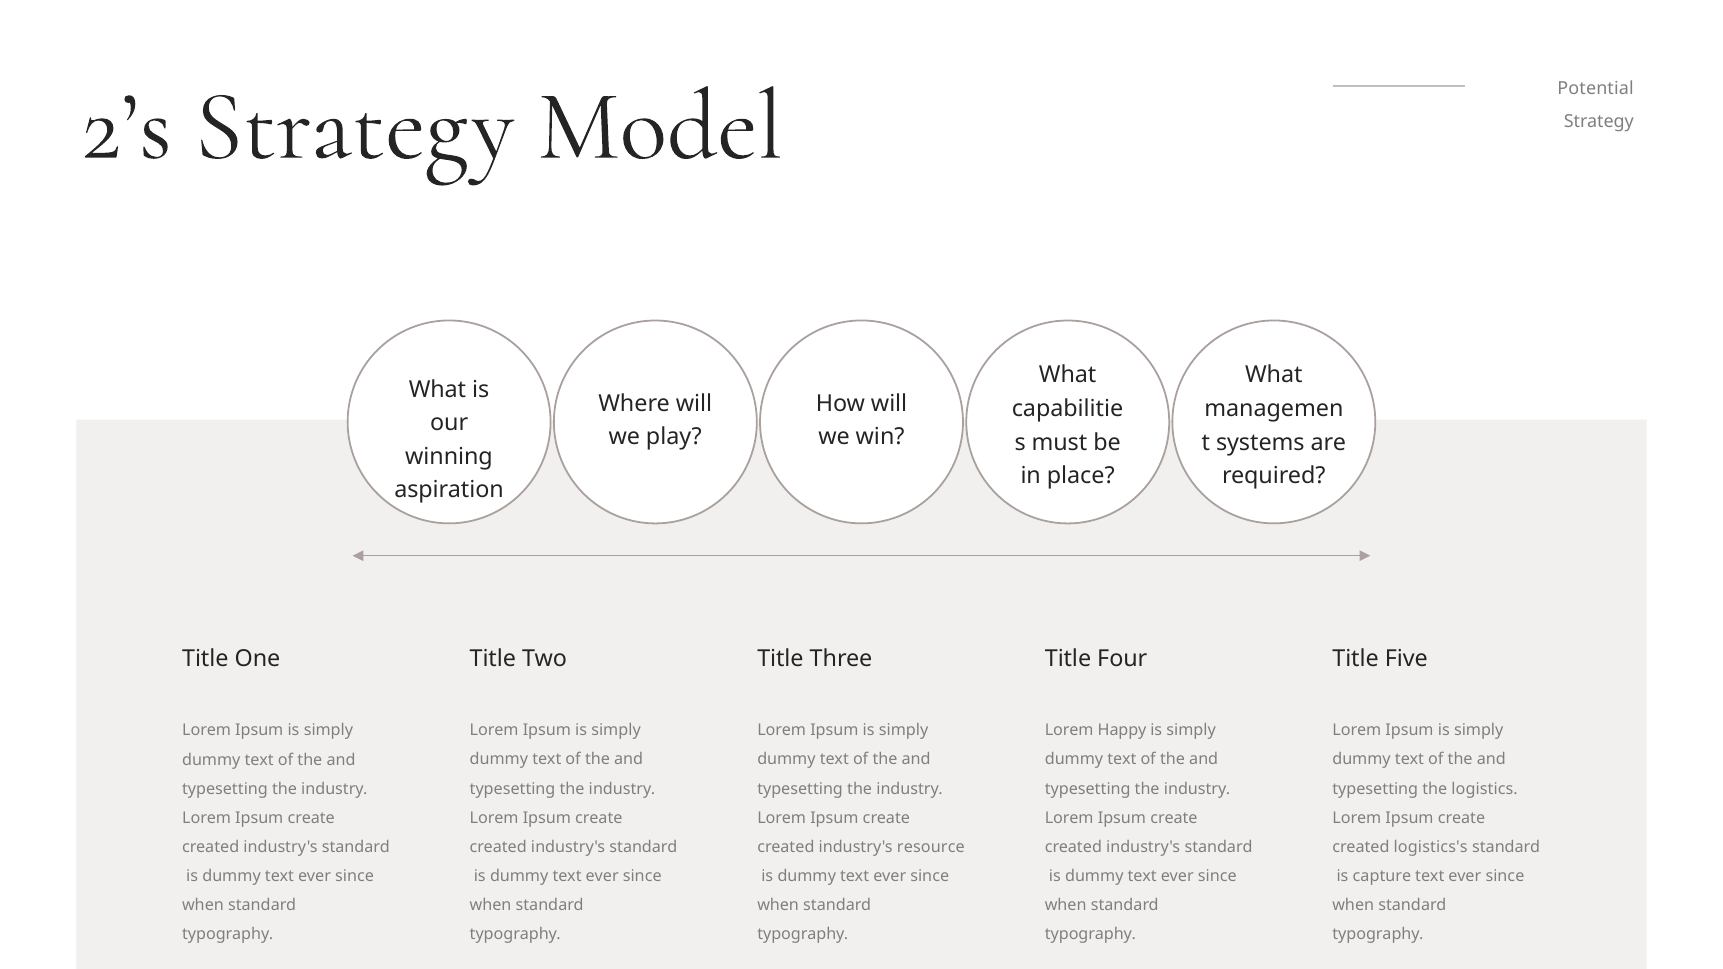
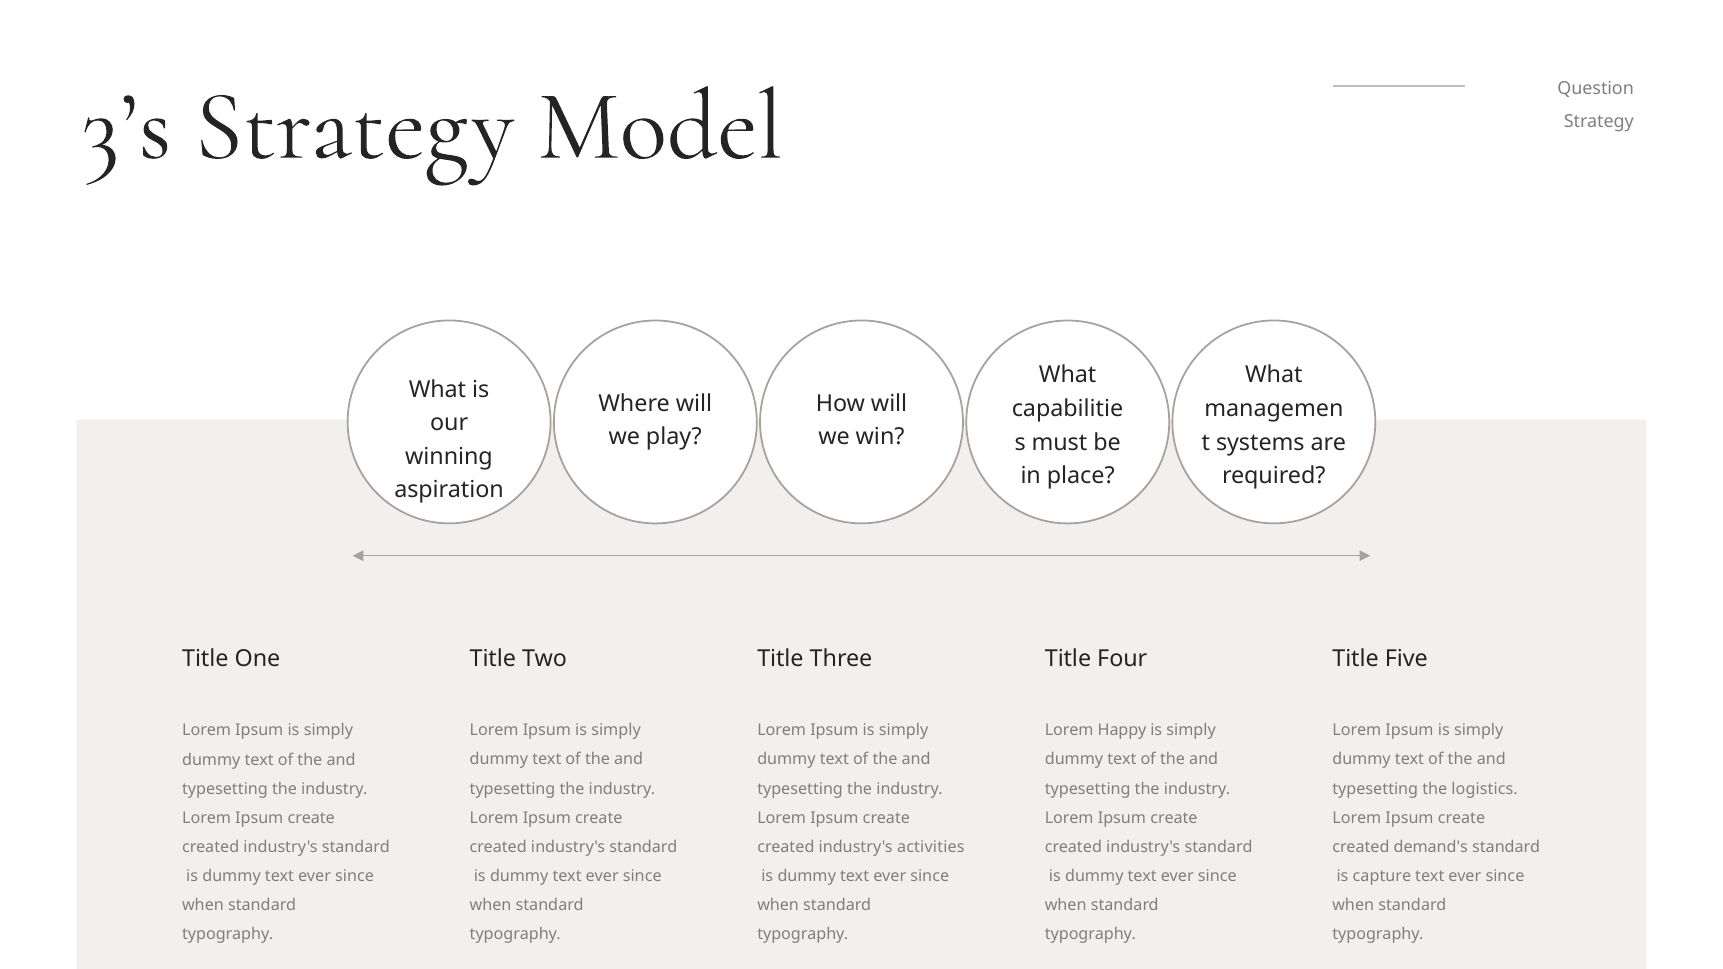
2’s: 2’s -> 3’s (126, 125)
Potential: Potential -> Question (1596, 89)
resource: resource -> activities (931, 847)
logistics's: logistics's -> demand's (1431, 847)
